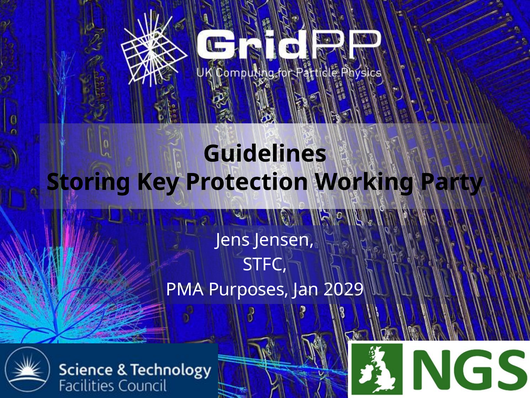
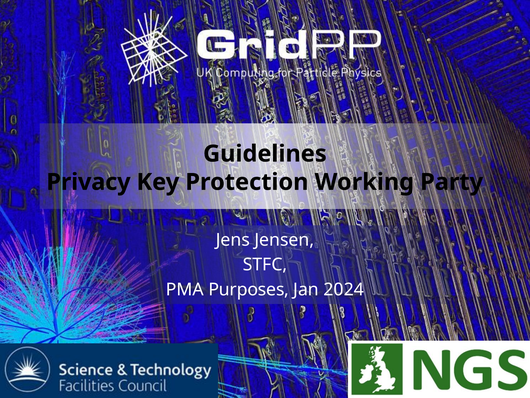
Storing: Storing -> Privacy (88, 182)
2029: 2029 -> 2024 (344, 289)
